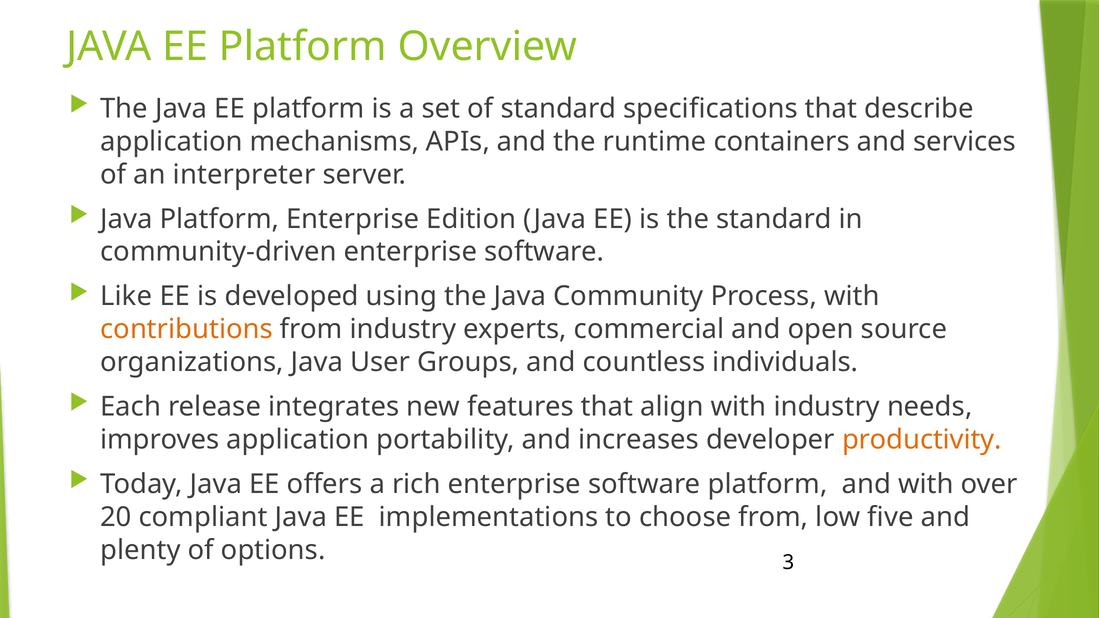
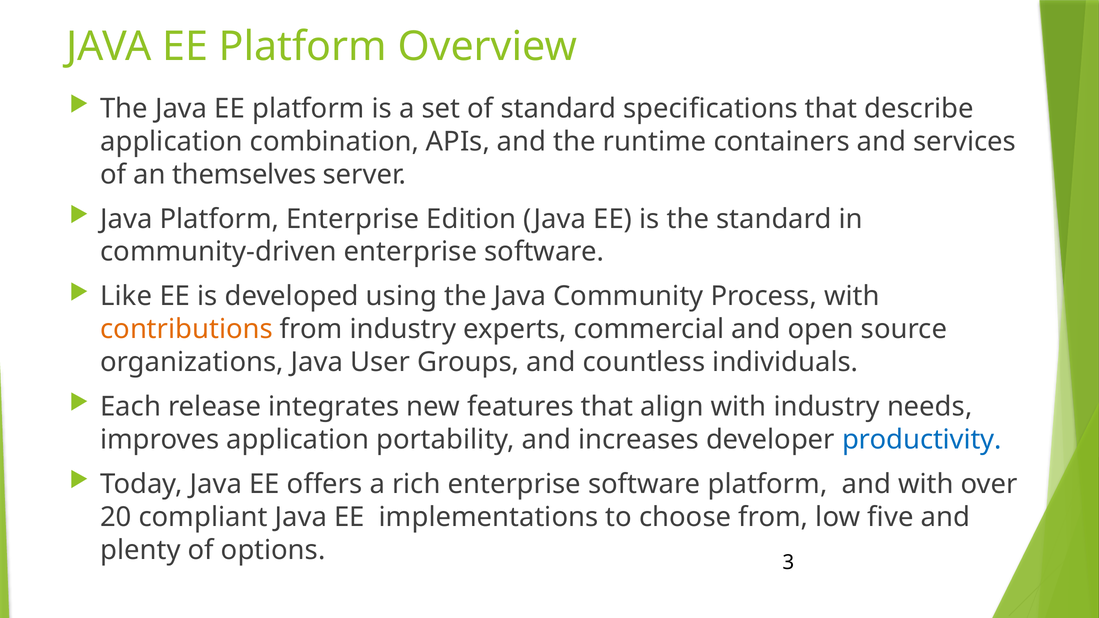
mechanisms: mechanisms -> combination (334, 142)
interpreter: interpreter -> themselves (244, 175)
productivity colour: orange -> blue (922, 440)
